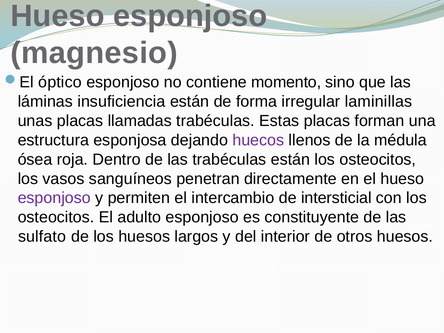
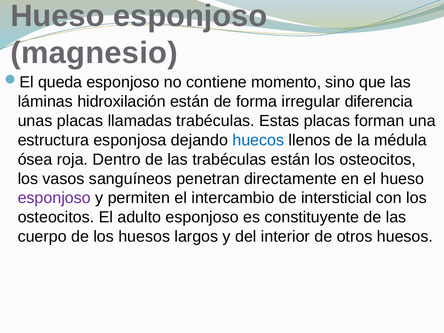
óptico: óptico -> queda (60, 82)
insuficiencia: insuficiencia -> hidroxilación (122, 102)
laminillas: laminillas -> diferencia (379, 102)
huecos colour: purple -> blue (258, 140)
sulfato: sulfato -> cuerpo (42, 237)
